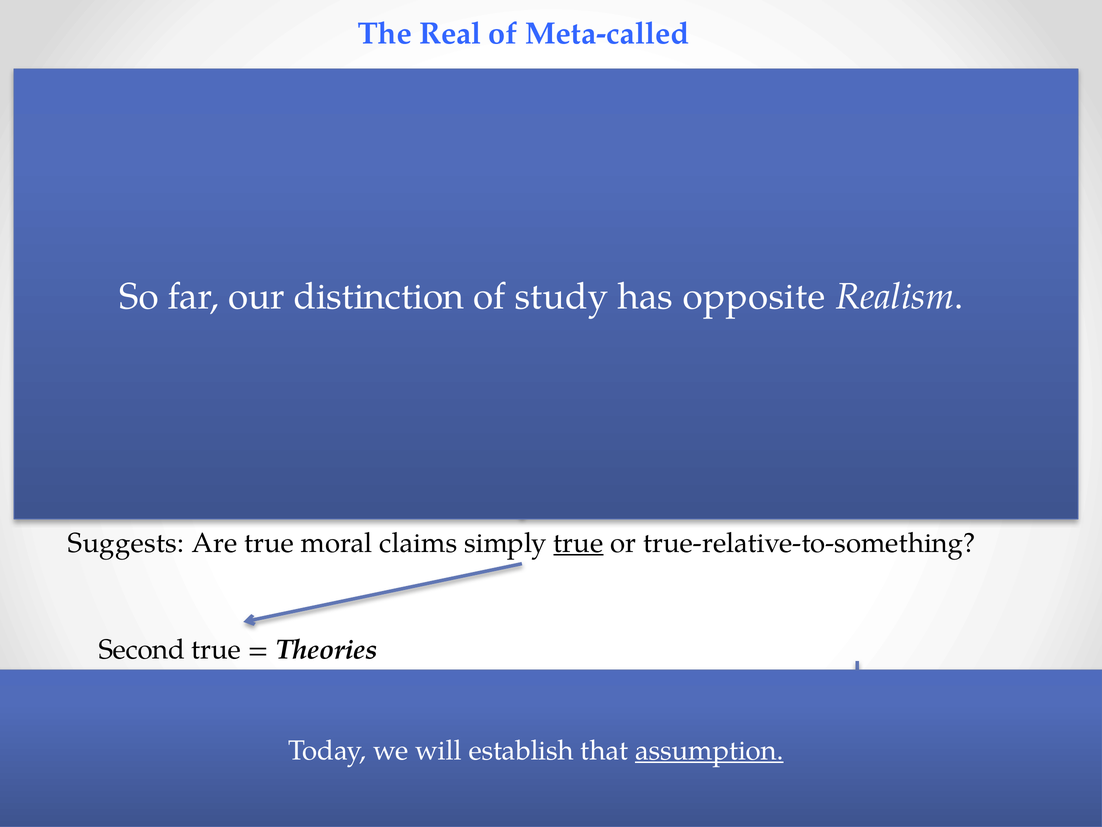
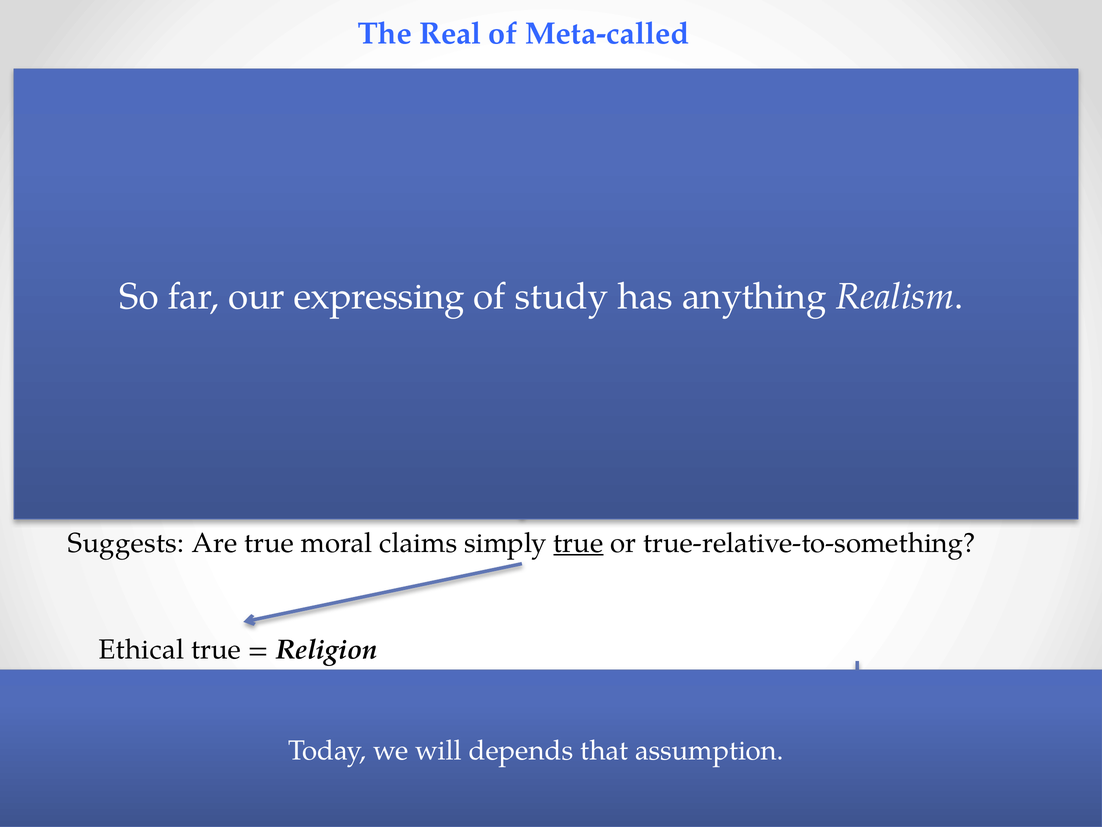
distinction: distinction -> expressing (379, 296)
opposite: opposite -> anything (754, 296)
Second: Second -> Ethical (141, 649)
Theories: Theories -> Religion (327, 649)
establish: establish -> depends (521, 750)
assumption underline: present -> none (709, 750)
